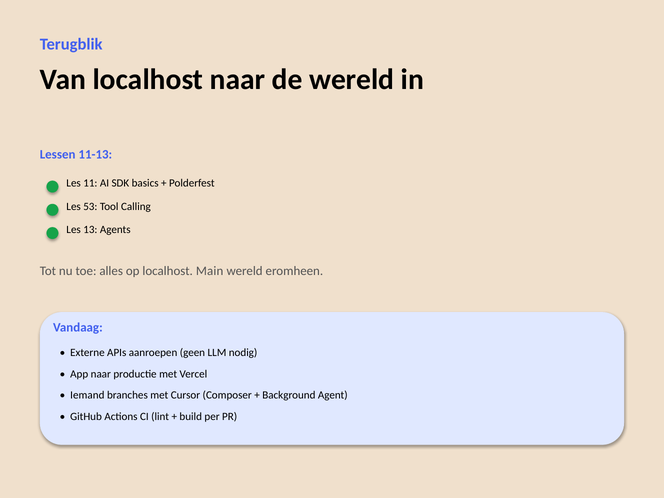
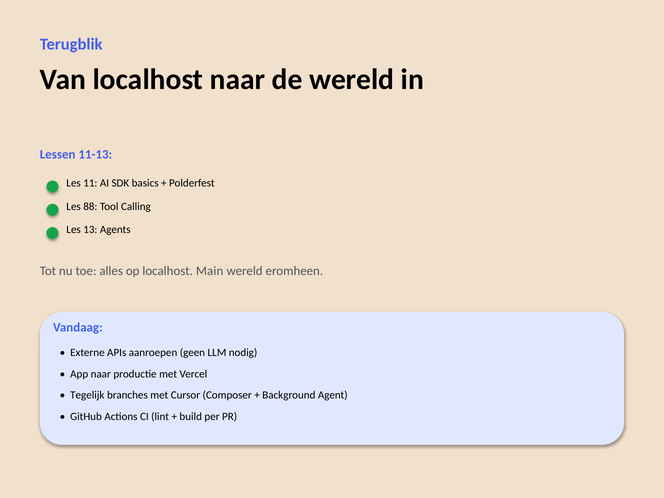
53: 53 -> 88 (90, 207)
Iemand: Iemand -> Tegelijk (87, 395)
